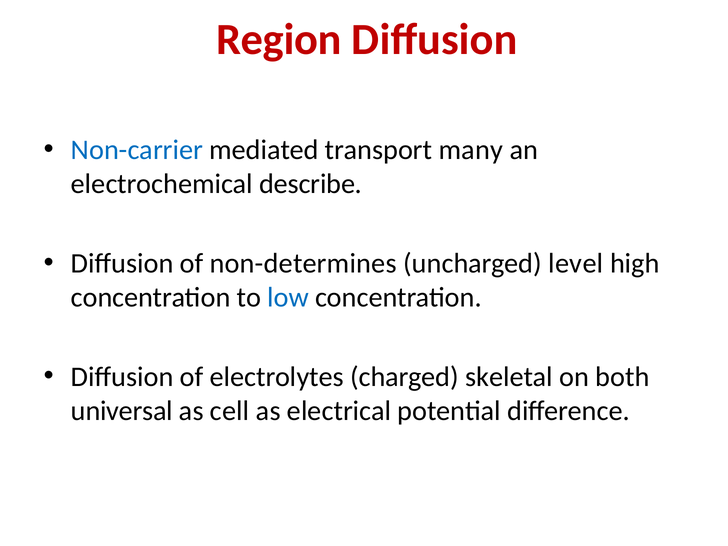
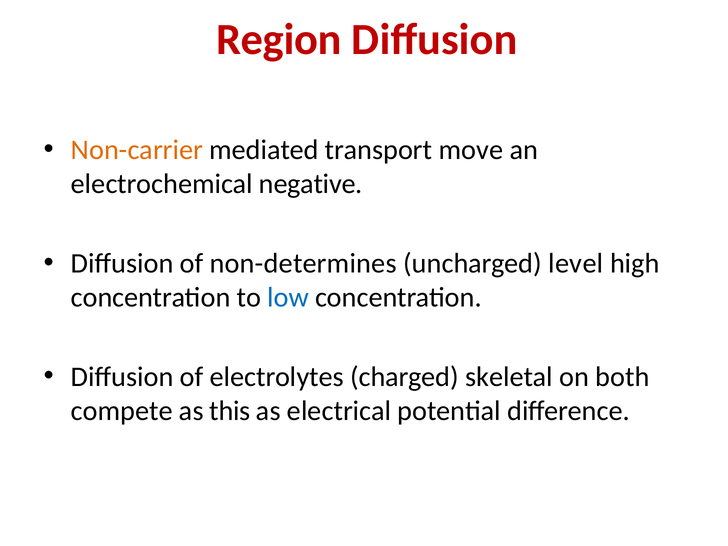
Non-carrier colour: blue -> orange (137, 150)
many: many -> move (471, 150)
describe: describe -> negative (311, 184)
universal: universal -> compete (122, 411)
cell: cell -> this (230, 411)
